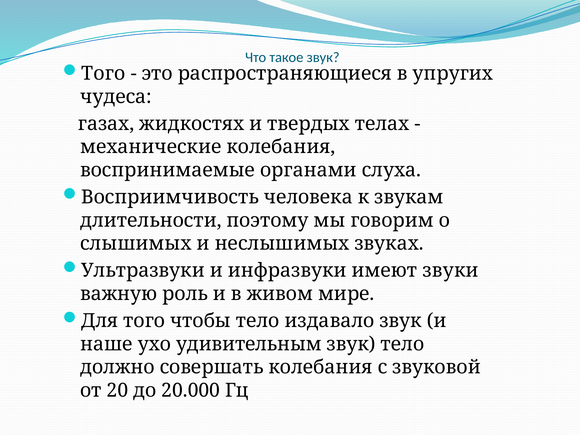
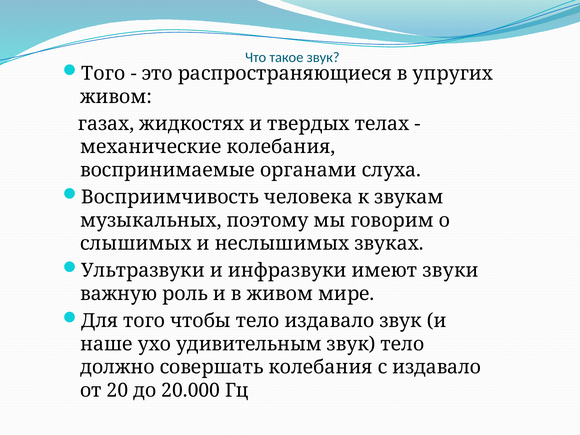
чудеса: чудеса -> живом (116, 97)
длительности: длительности -> музыкальных (151, 220)
с звуковой: звуковой -> издавало (437, 367)
